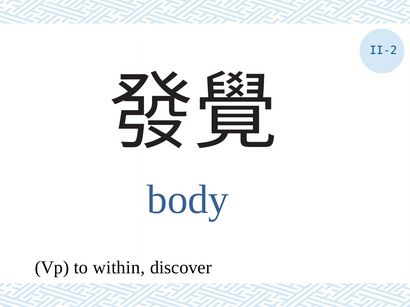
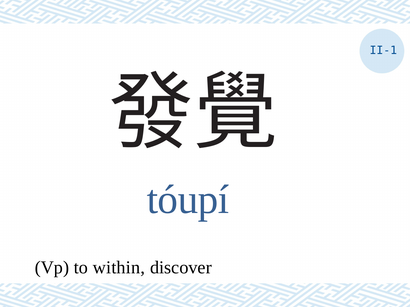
II-2: II-2 -> II-1 (383, 51)
body: body -> tóupí (188, 200)
